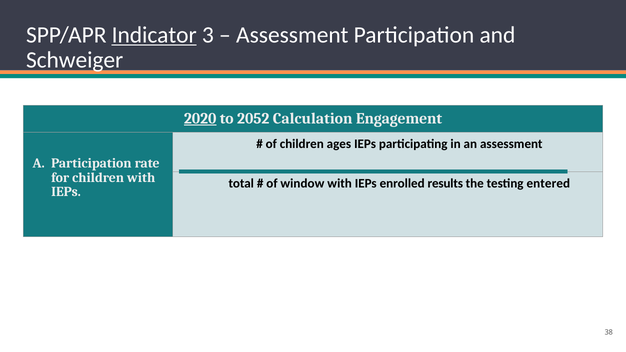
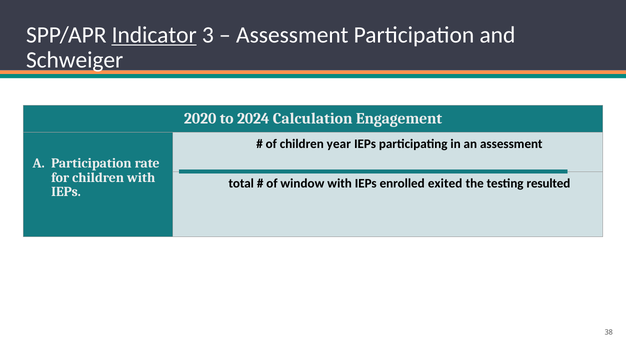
2020 underline: present -> none (200, 118)
2052: 2052 -> 2024 (253, 118)
ages: ages -> year (339, 144)
results: results -> exited (445, 184)
entered: entered -> resulted (548, 184)
